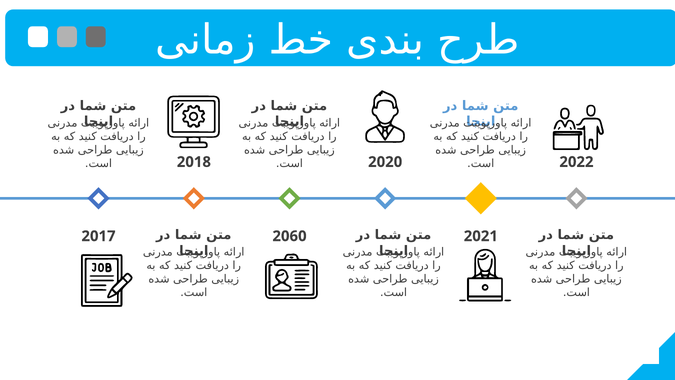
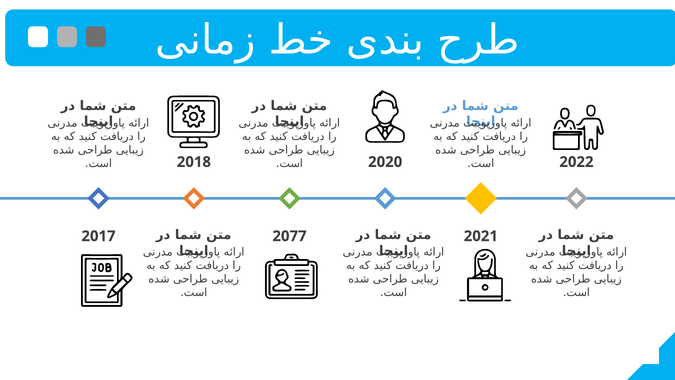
2060: 2060 -> 2077 (290, 236)
